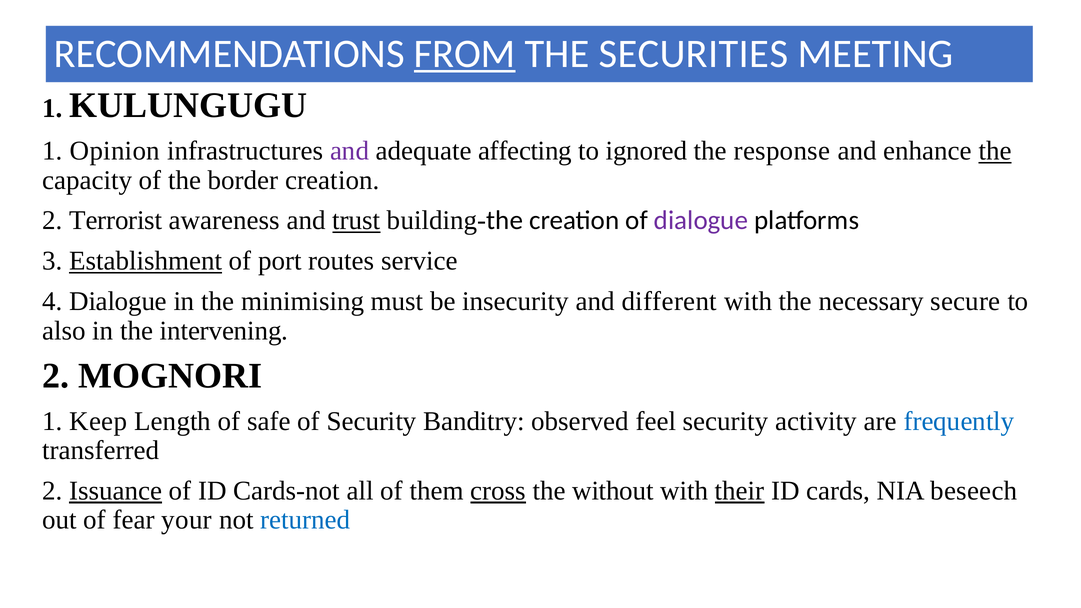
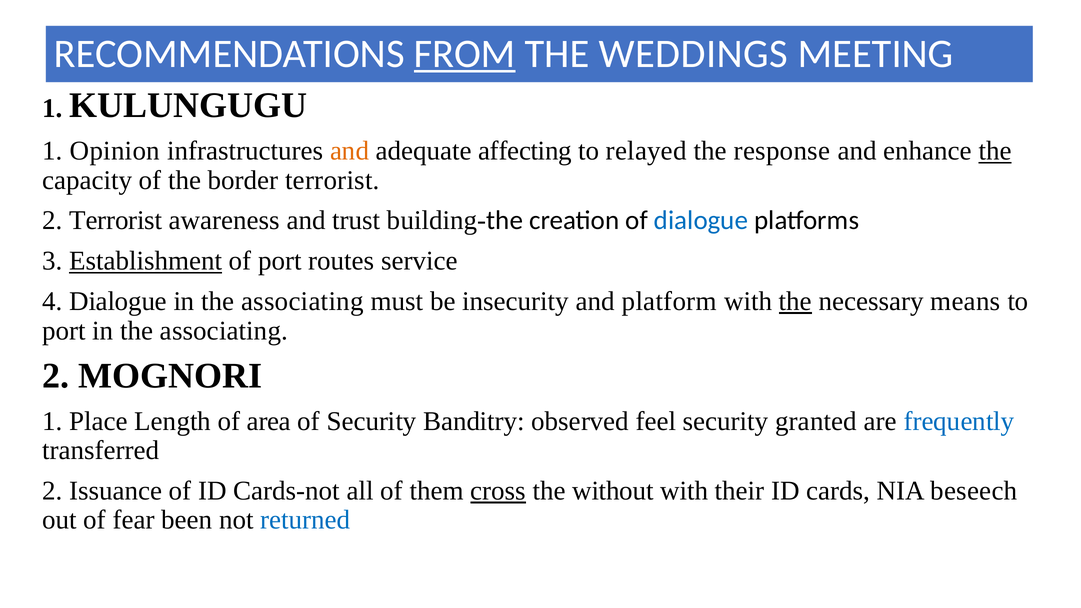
SECURITIES: SECURITIES -> WEDDINGS (693, 54)
and colour: purple -> orange (350, 151)
ignored: ignored -> relayed (646, 151)
border creation: creation -> terrorist (332, 180)
trust underline: present -> none (356, 221)
dialogue colour: purple -> blue (701, 221)
minimising: minimising -> associating (302, 301)
different: different -> platform (669, 301)
the underline: none -> present (795, 301)
secure: secure -> means (965, 301)
also: also -> port (64, 331)
intervening: intervening -> associating (224, 331)
Keep: Keep -> Place (98, 421)
safe: safe -> area (269, 421)
activity: activity -> granted (816, 421)
Issuance underline: present -> none (116, 491)
their underline: present -> none (740, 491)
your: your -> been (187, 520)
